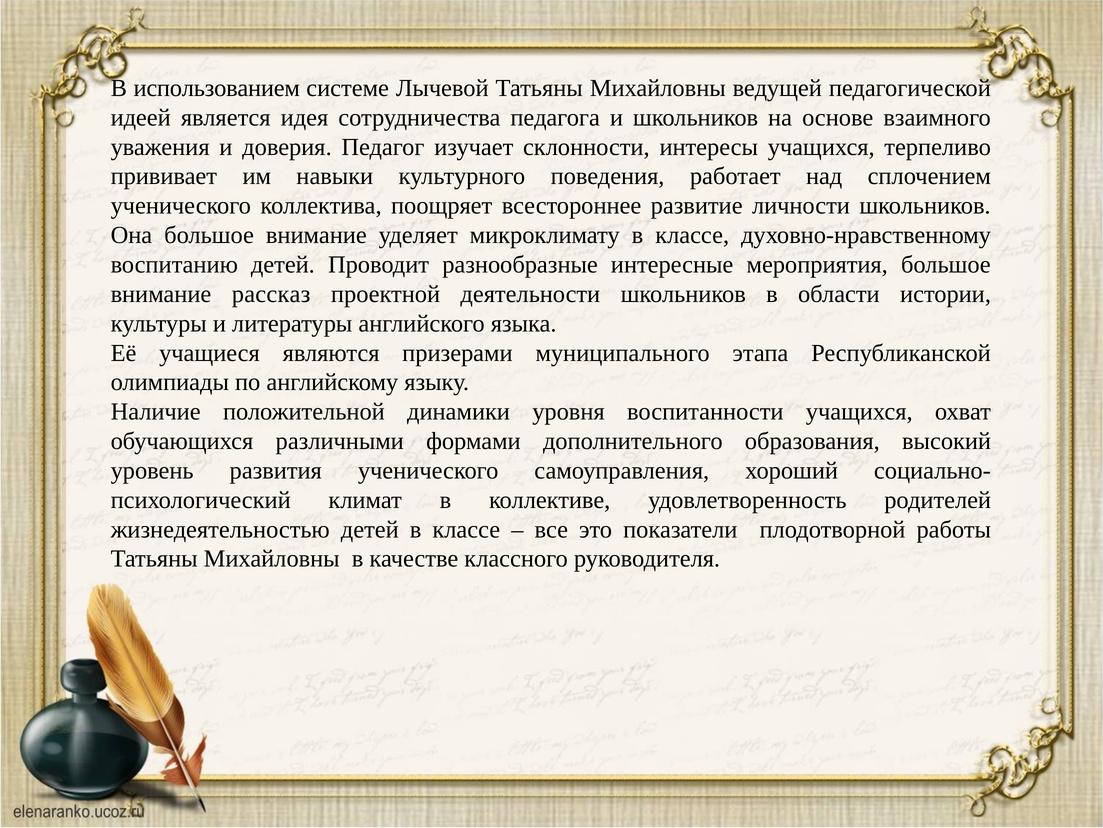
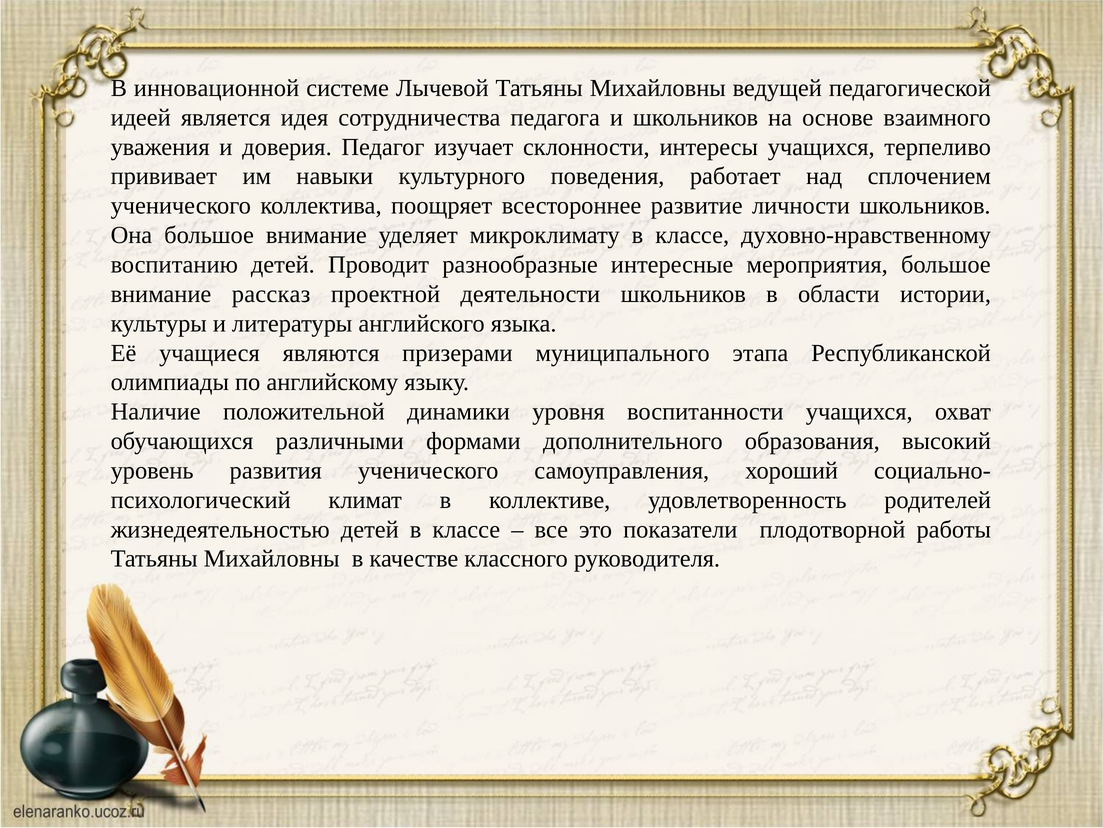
использованием: использованием -> инновационной (217, 88)
